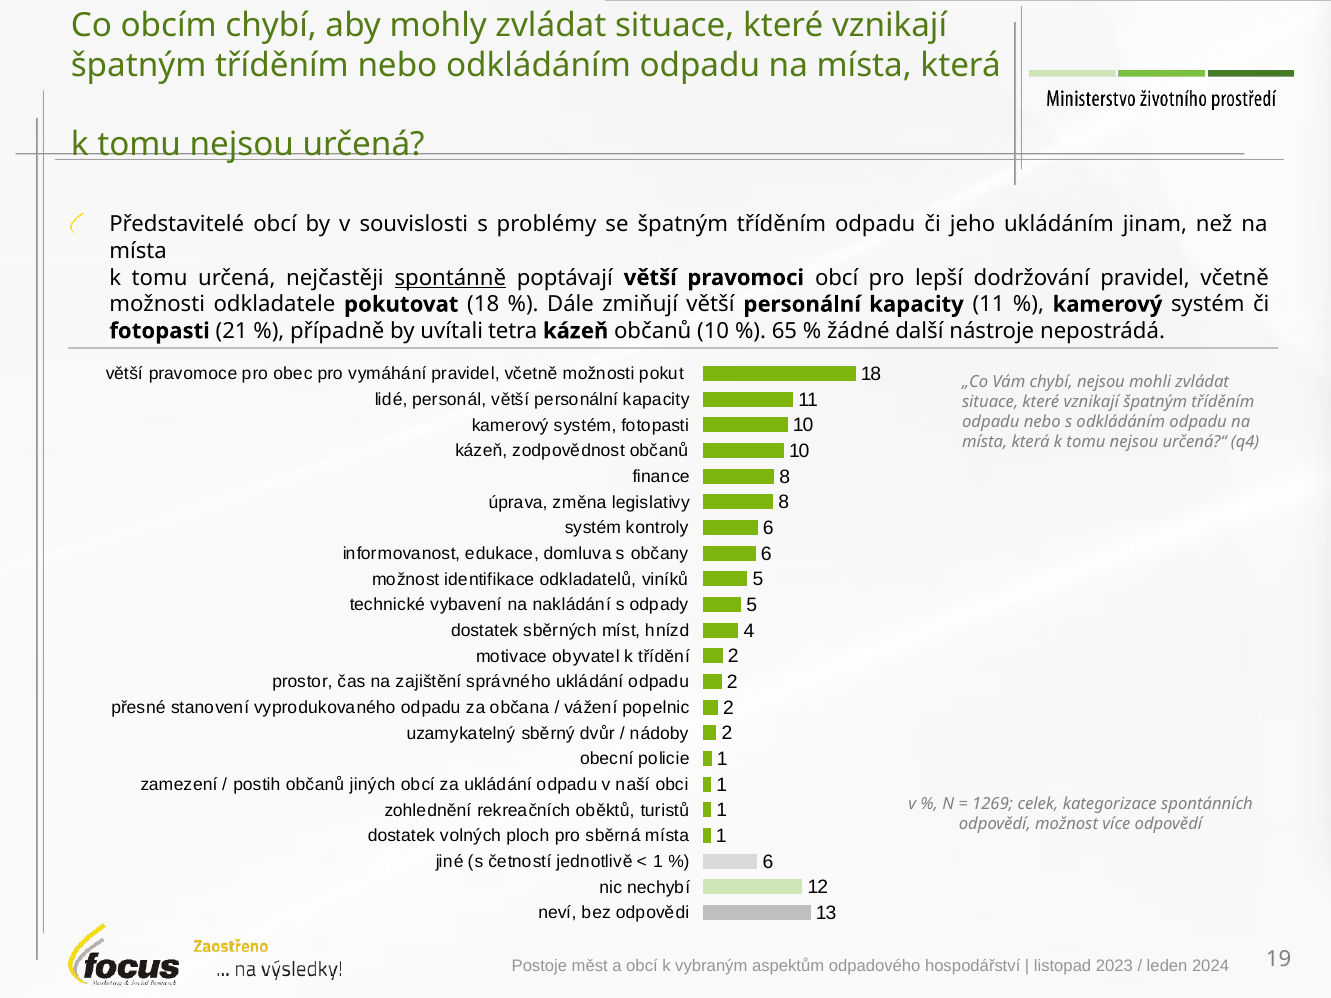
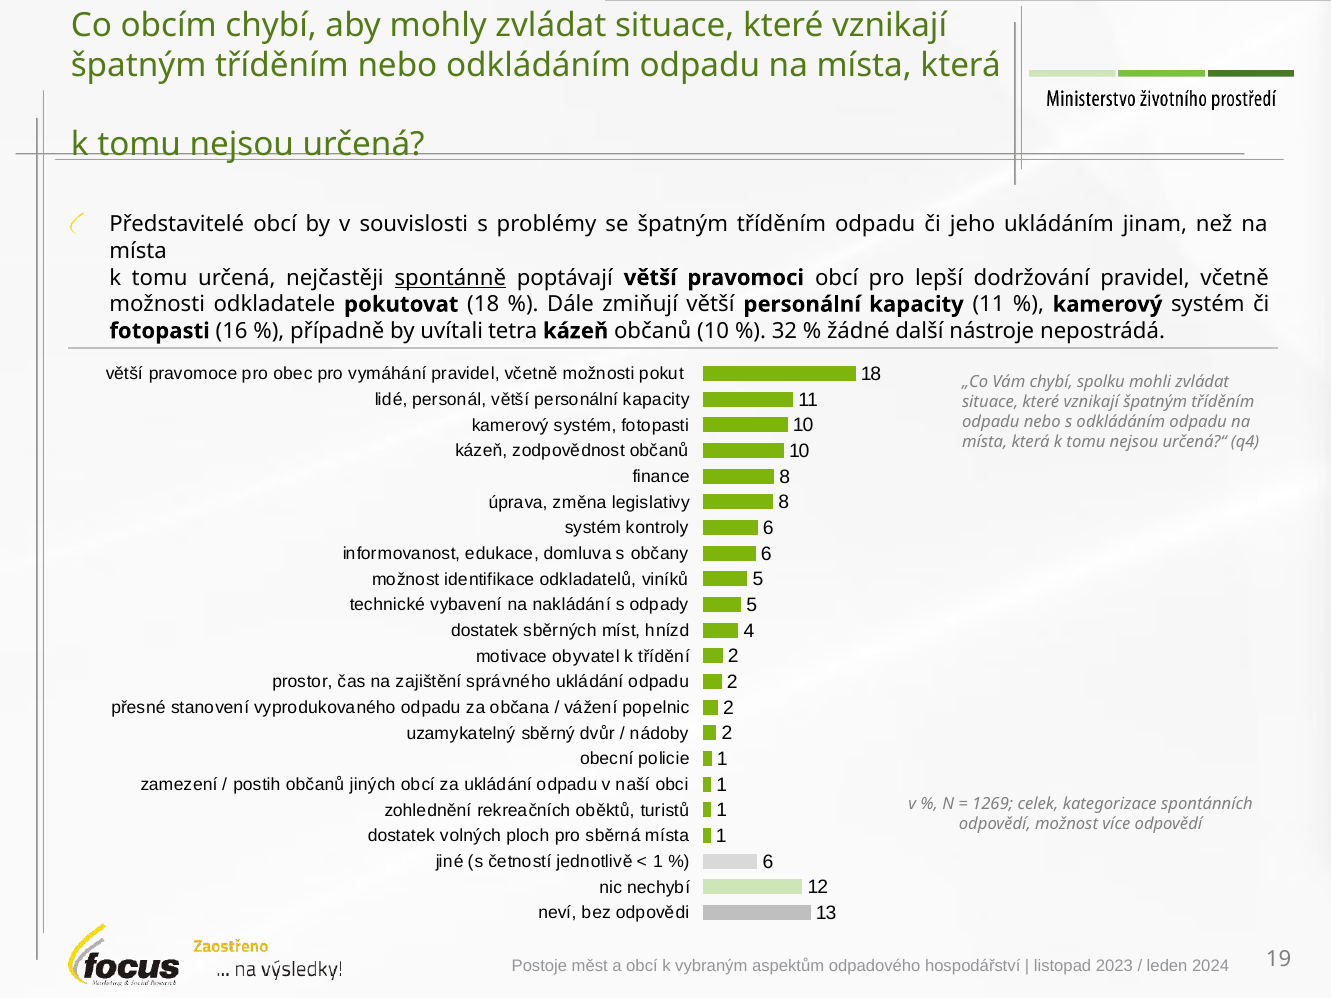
21: 21 -> 16 (232, 331)
65: 65 -> 32 (784, 331)
chybí nejsou: nejsou -> spolku (1101, 382)
